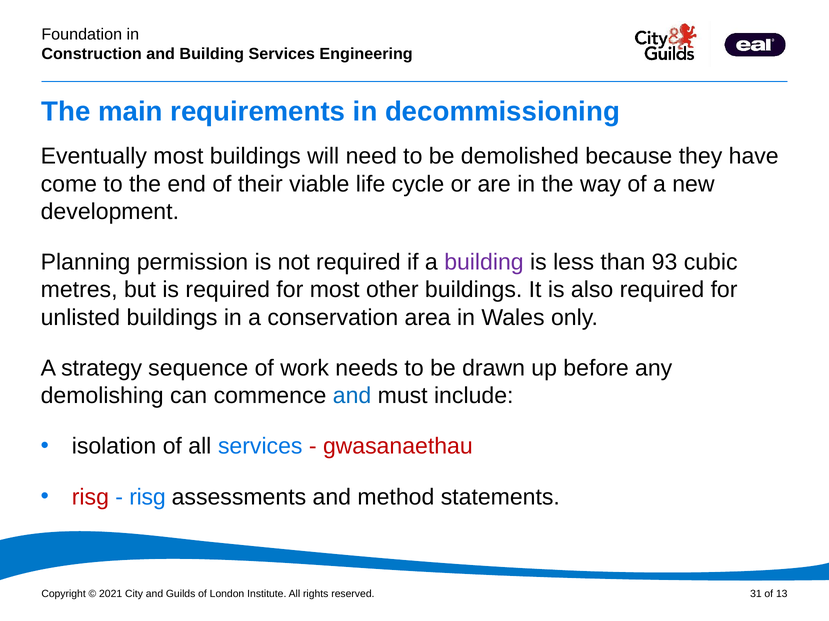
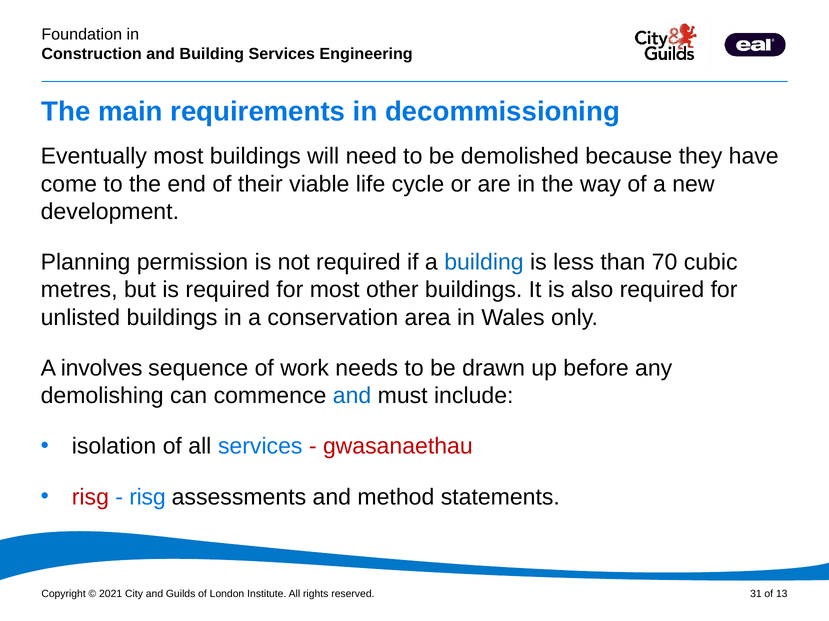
building colour: purple -> blue (484, 263)
93: 93 -> 70 (665, 263)
strategy: strategy -> involves (102, 369)
